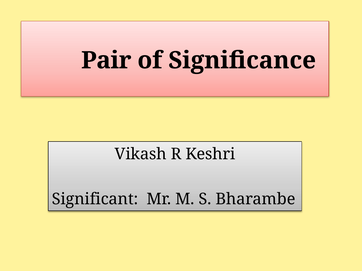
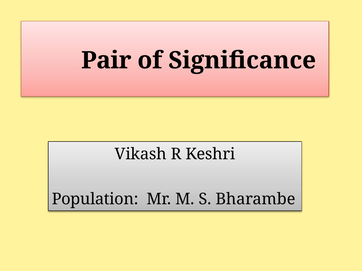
Significant: Significant -> Population (95, 199)
